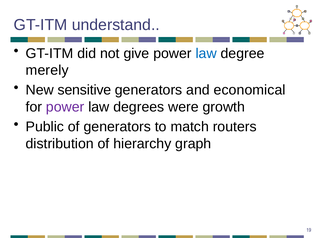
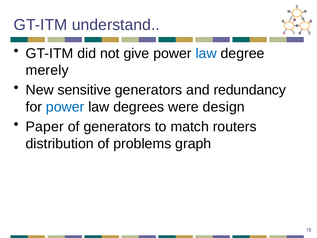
economical: economical -> redundancy (250, 90)
power colour: purple -> blue (65, 107)
growth: growth -> design (224, 107)
Public: Public -> Paper (45, 127)
hierarchy: hierarchy -> problems (142, 143)
